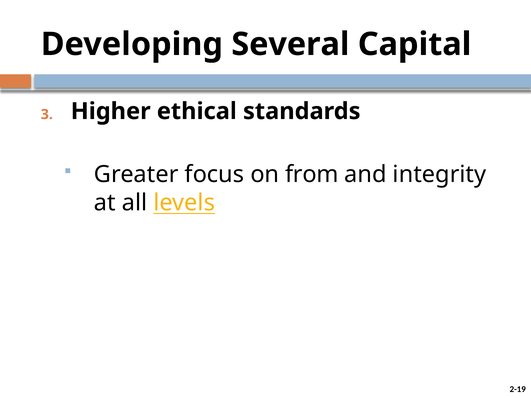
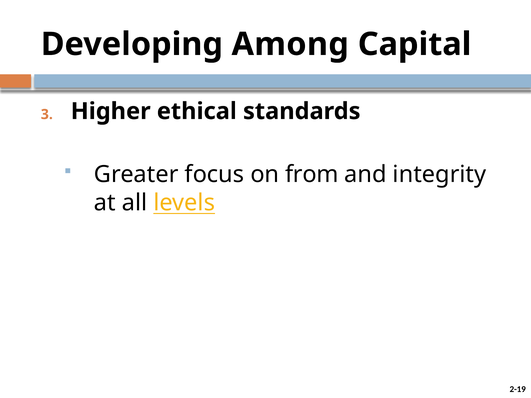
Several: Several -> Among (290, 44)
